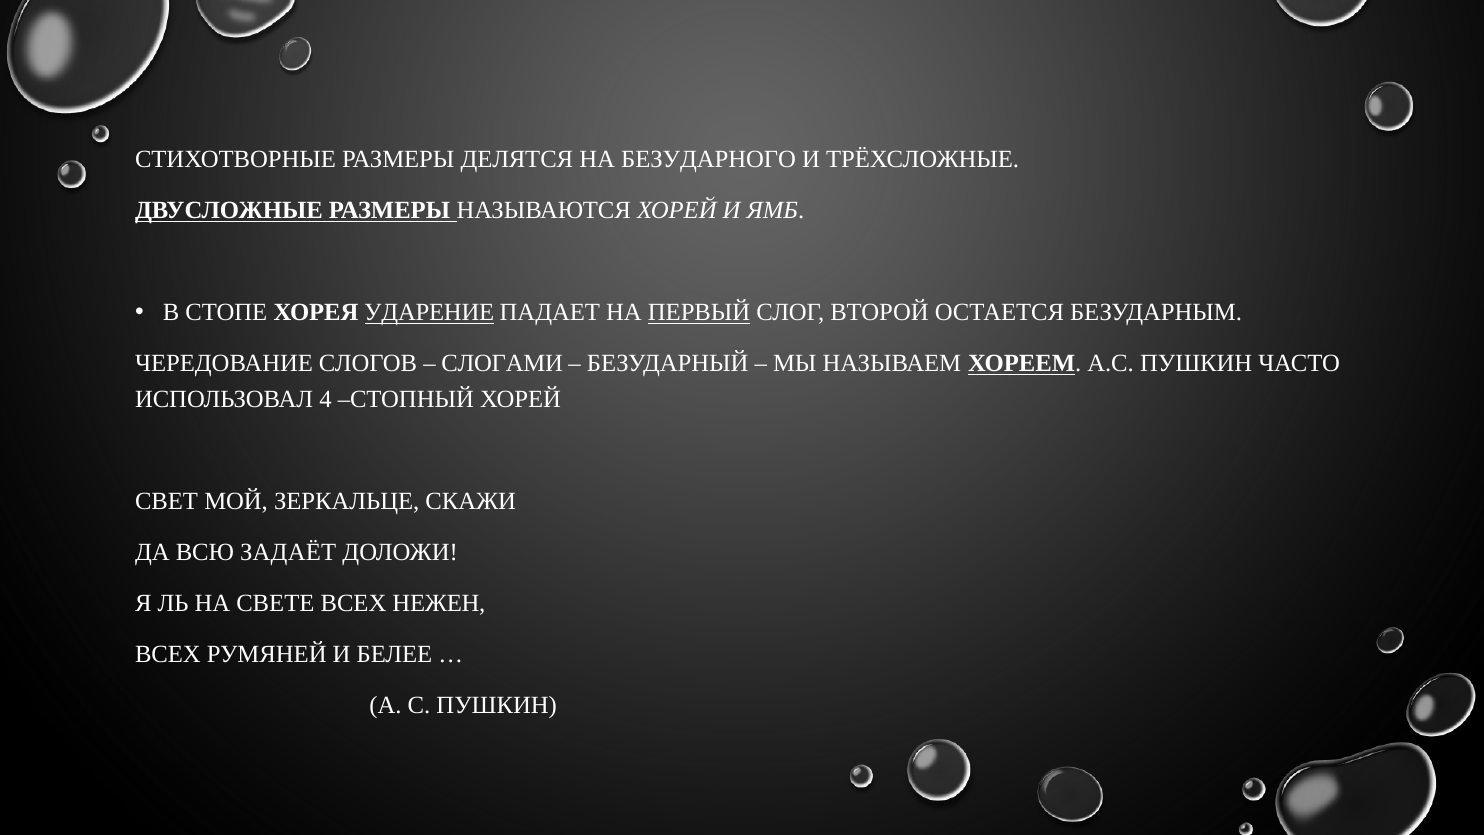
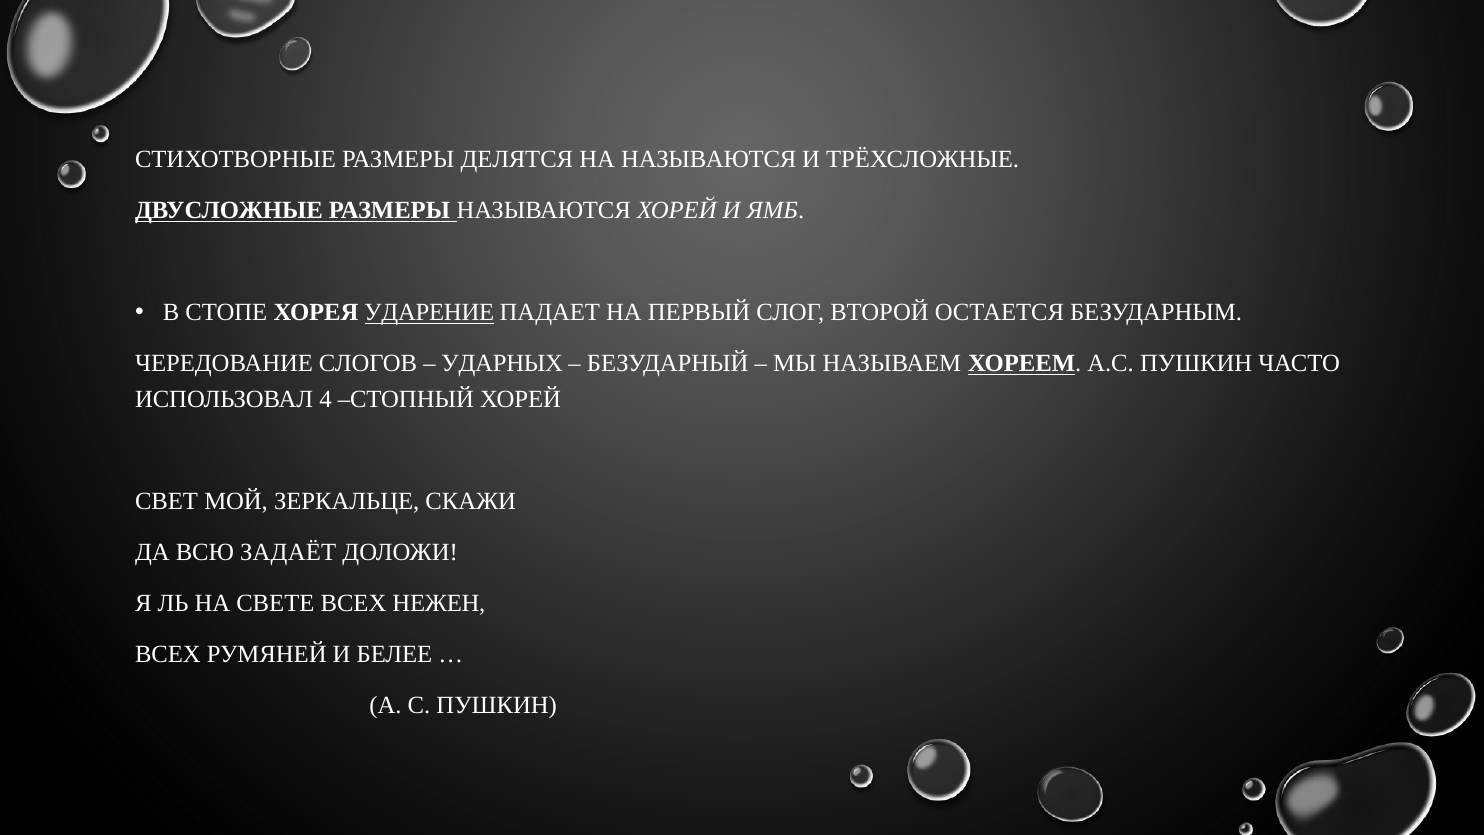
НА БЕЗУДАРНОГО: БЕЗУДАРНОГО -> НАЗЫВАЮТСЯ (709, 159)
ПЕРВЫЙ underline: present -> none (699, 313)
СЛОГАМИ: СЛОГАМИ -> УДАРНЫХ (502, 364)
